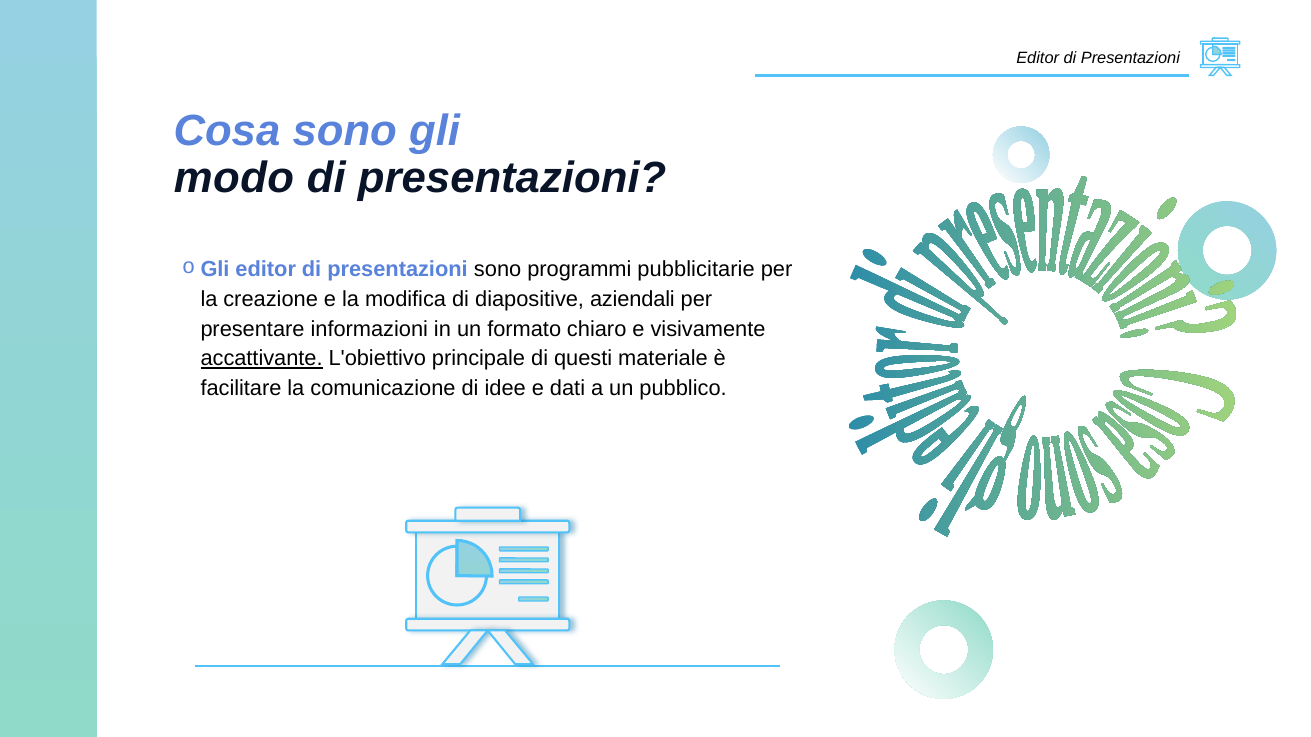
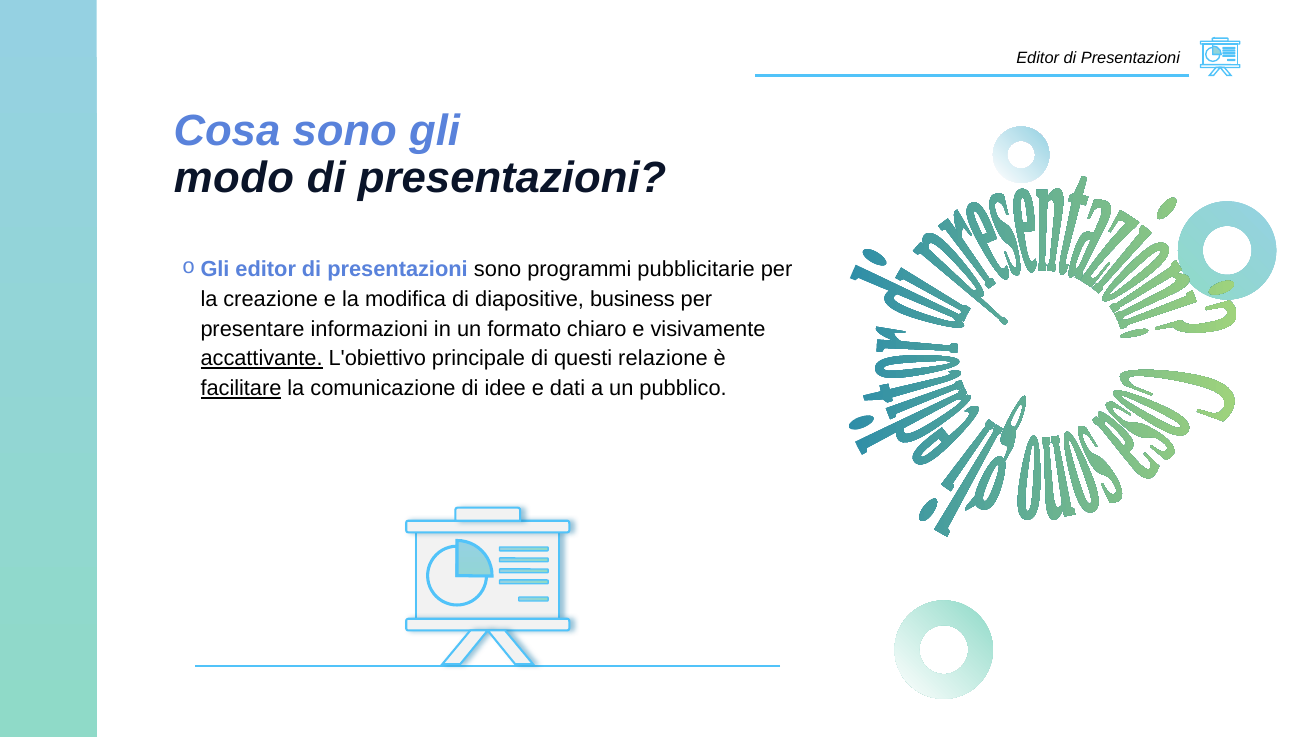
aziendali: aziendali -> business (632, 299)
materiale: materiale -> relazione (663, 359)
facilitare underline: none -> present (241, 389)
